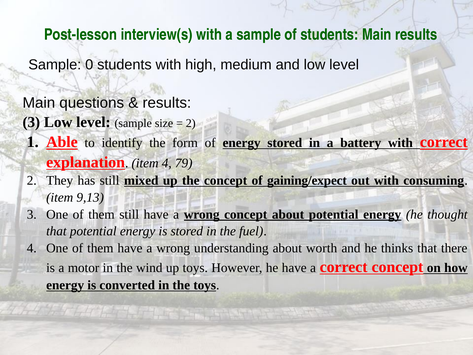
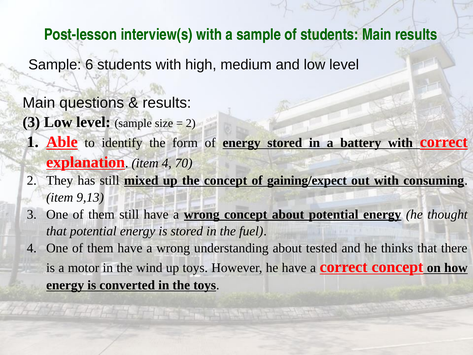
0: 0 -> 6 (89, 65)
79: 79 -> 70 (184, 163)
worth: worth -> tested (322, 248)
